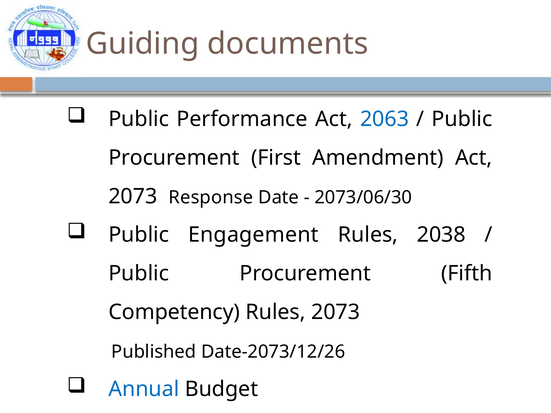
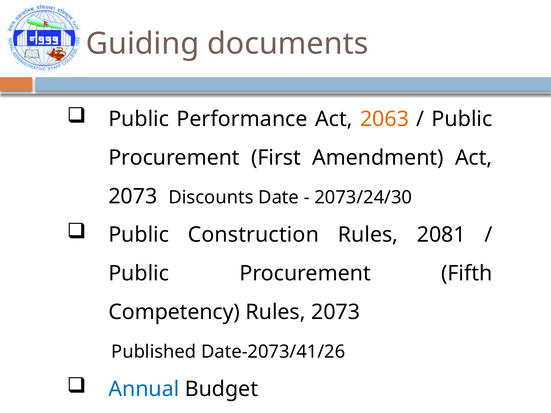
2063 colour: blue -> orange (384, 119)
Response: Response -> Discounts (211, 197)
2073/06/30: 2073/06/30 -> 2073/24/30 (363, 197)
Engagement: Engagement -> Construction (253, 235)
2038: 2038 -> 2081 (441, 235)
Date-2073/12/26: Date-2073/12/26 -> Date-2073/41/26 (273, 352)
